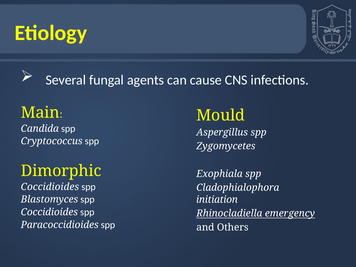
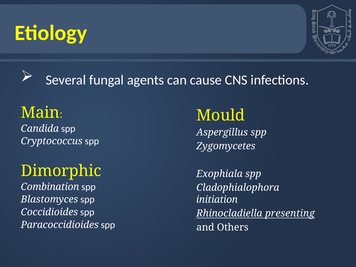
Coccidioides: Coccidioides -> Combination (50, 187)
emergency: emergency -> presenting (290, 213)
